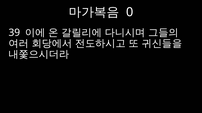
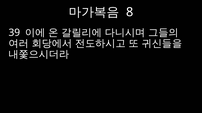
0: 0 -> 8 (130, 12)
